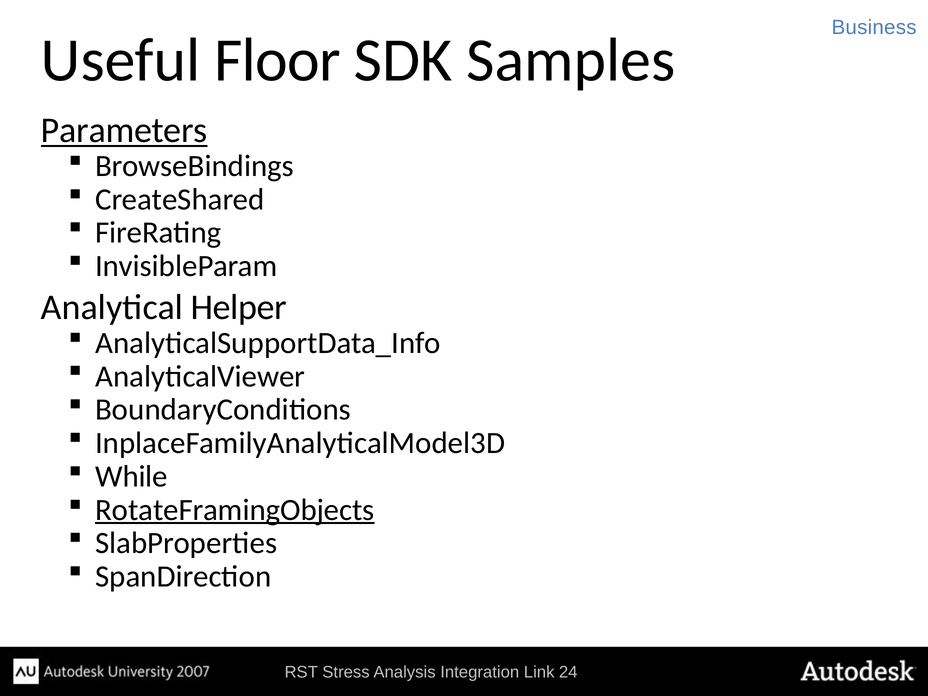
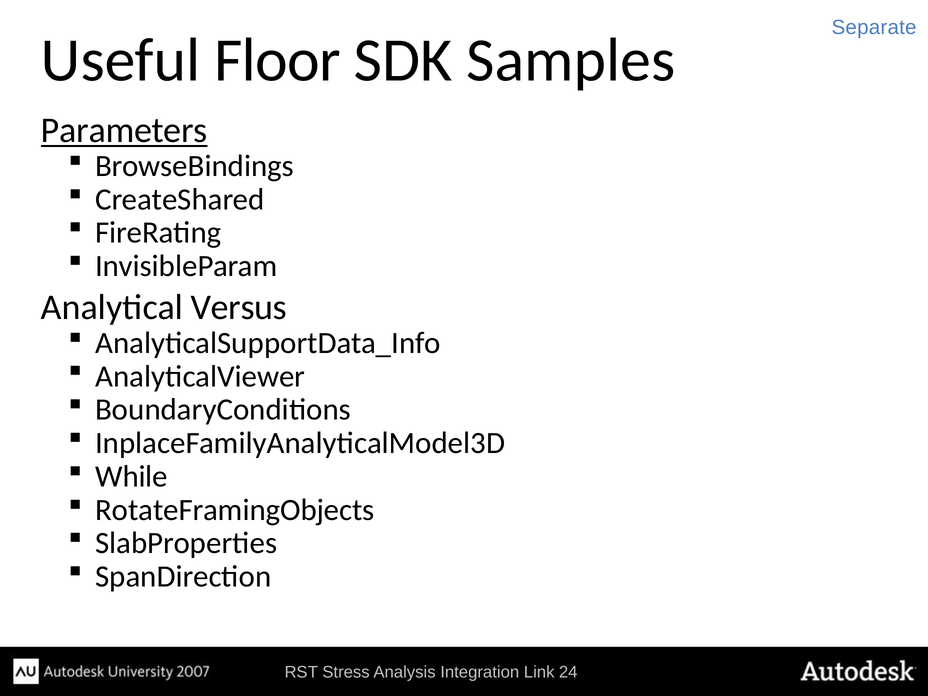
Business: Business -> Separate (874, 28)
Helper: Helper -> Versus (239, 307)
RotateFramingObjects underline: present -> none (235, 510)
